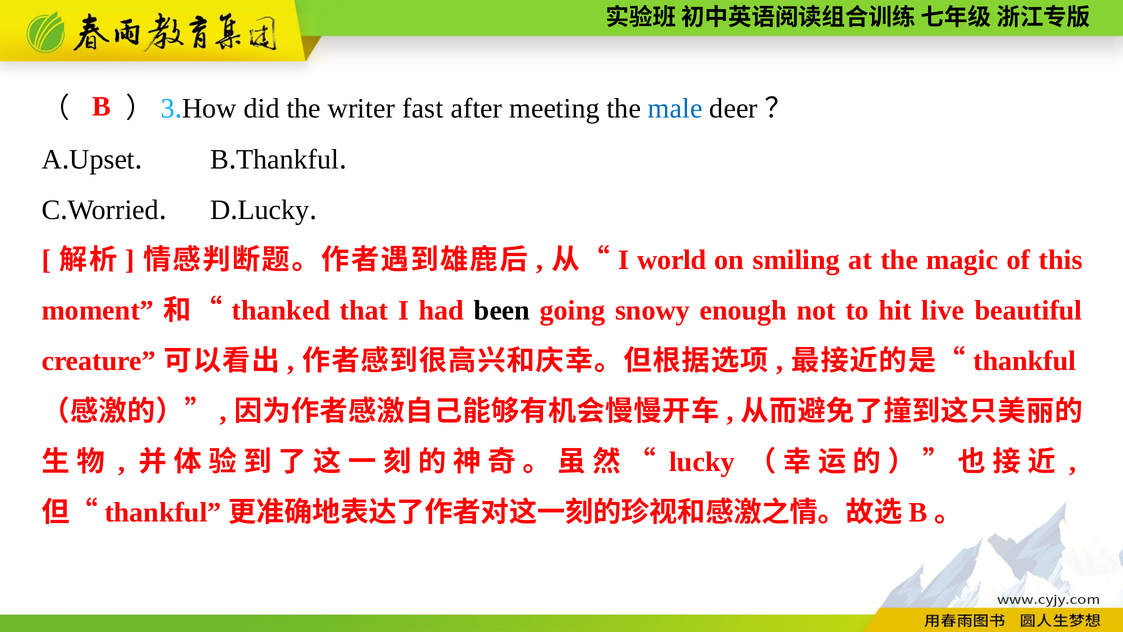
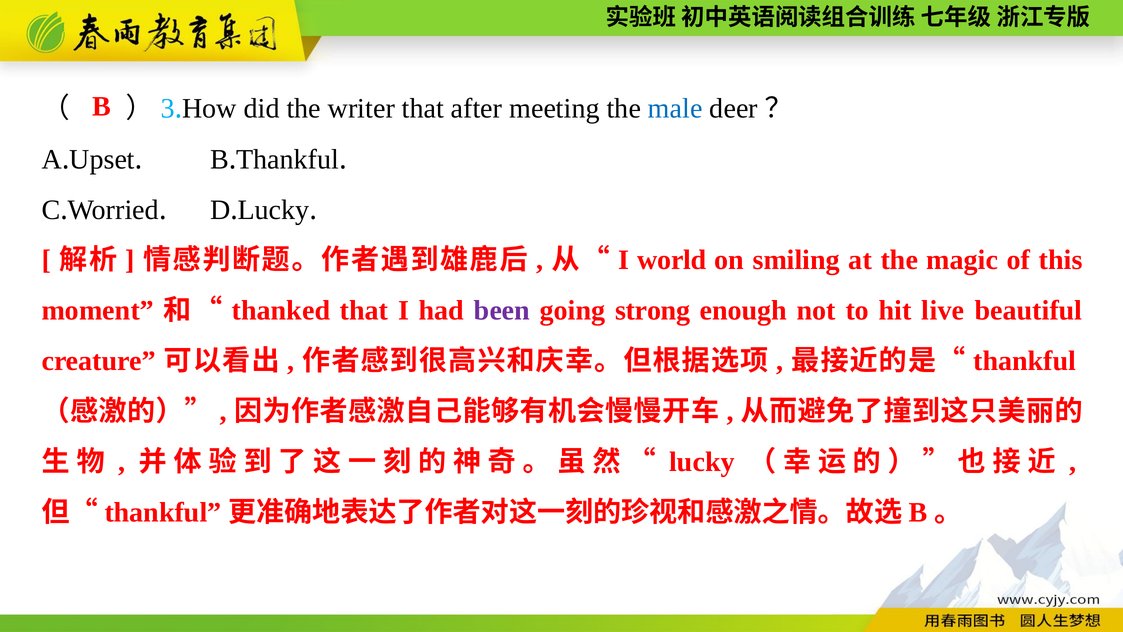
writer fast: fast -> that (423, 109)
been colour: black -> purple (502, 310)
snowy: snowy -> strong (653, 310)
